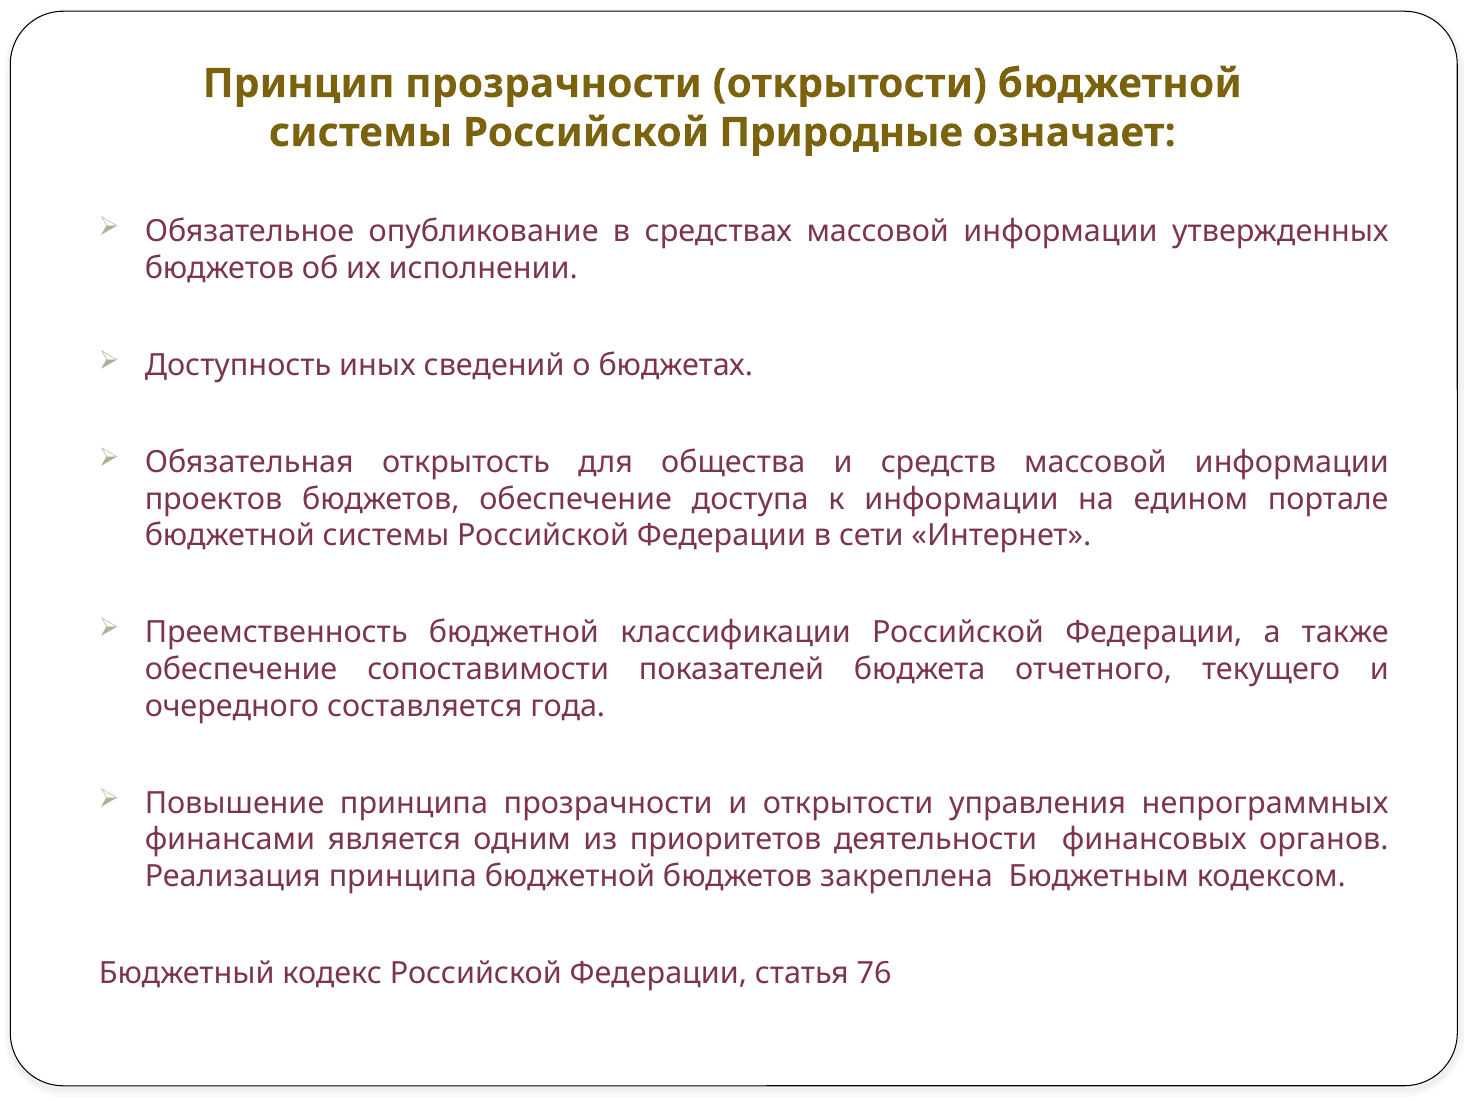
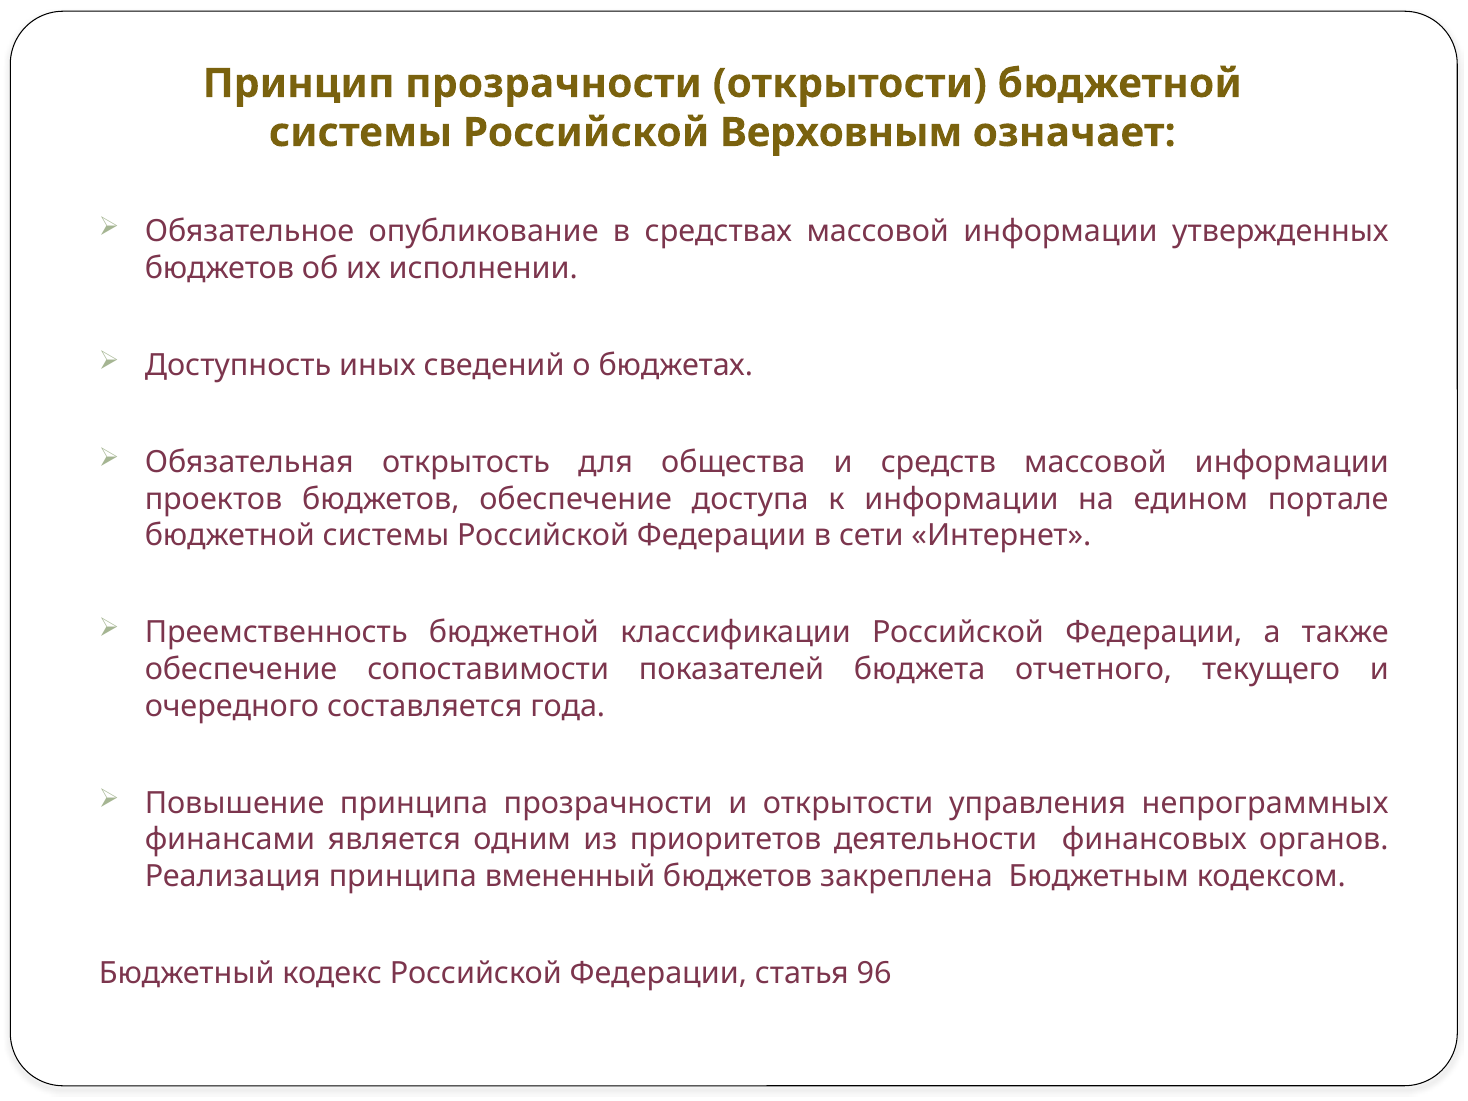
Природные: Природные -> Верховным (841, 133)
принципа бюджетной: бюджетной -> вмененный (570, 877)
76: 76 -> 96 (874, 974)
